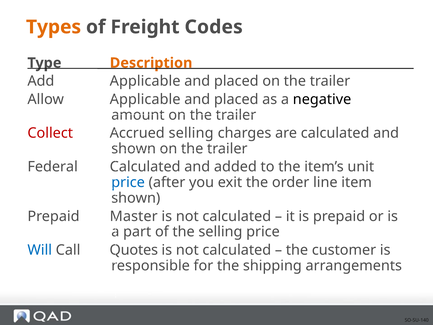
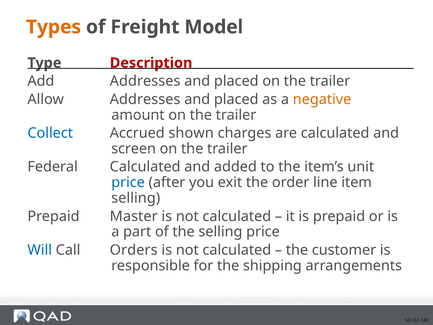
Codes: Codes -> Model (214, 27)
Description colour: orange -> red (151, 63)
Add Applicable: Applicable -> Addresses (145, 81)
Allow Applicable: Applicable -> Addresses (145, 99)
negative colour: black -> orange (322, 99)
Collect colour: red -> blue (50, 133)
Accrued selling: selling -> shown (191, 133)
shown: shown -> screen (134, 149)
shown: shown -> selling (136, 198)
Quotes: Quotes -> Orders (134, 250)
